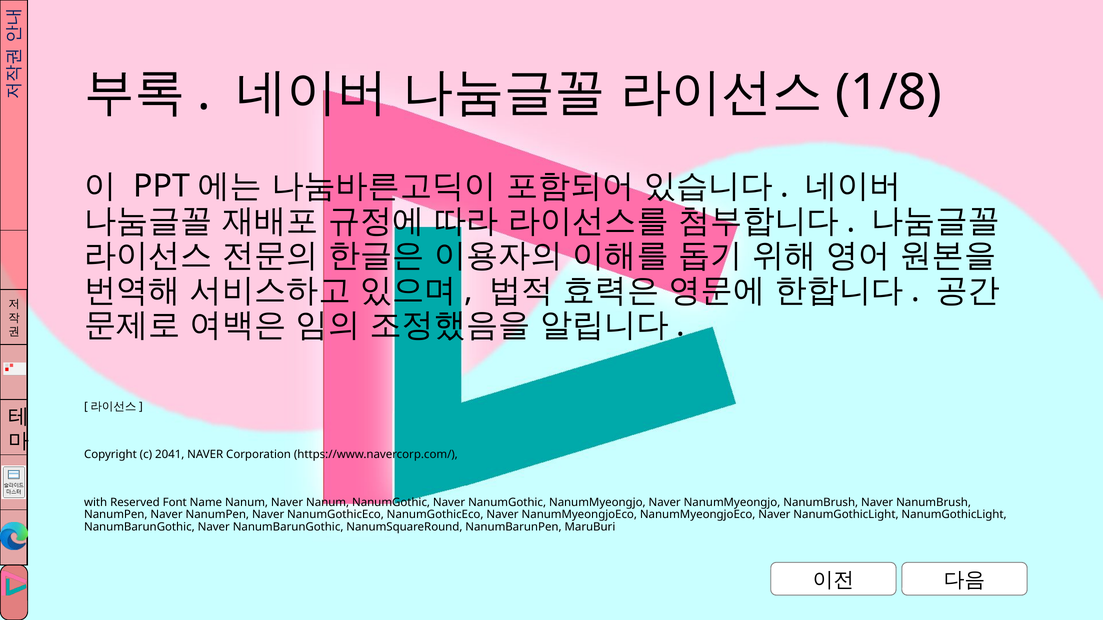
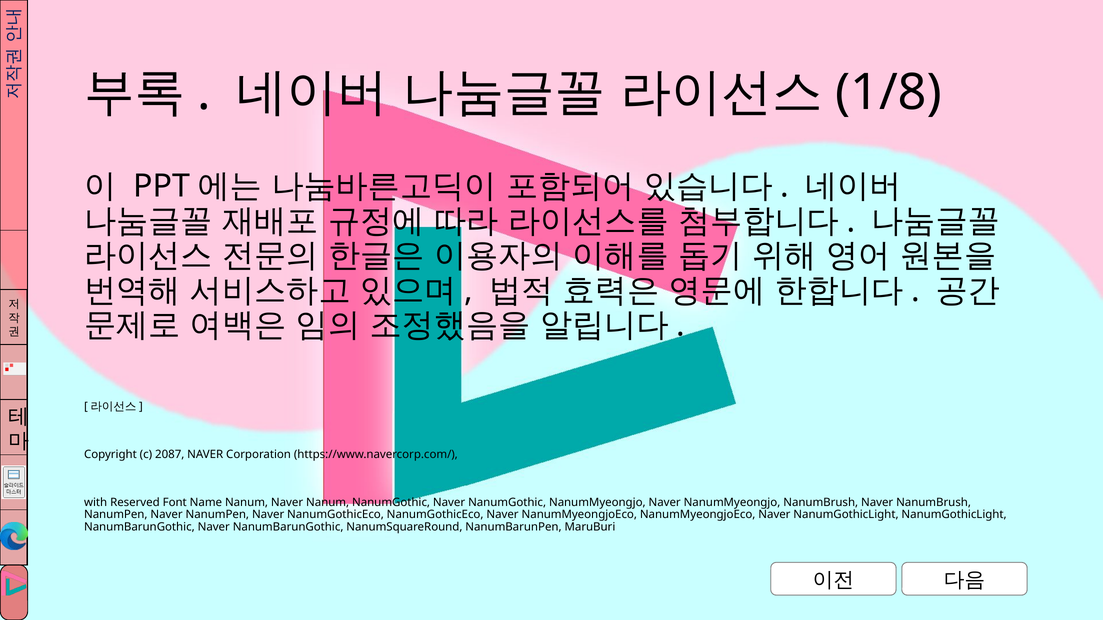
2041: 2041 -> 2087 (170, 455)
